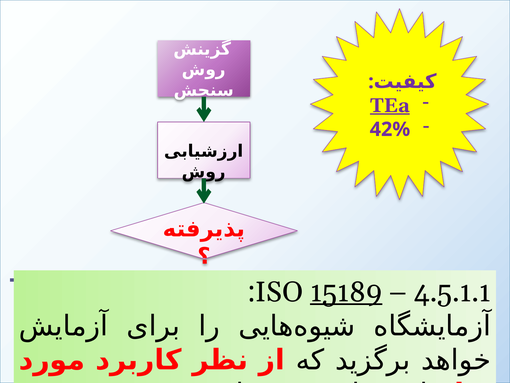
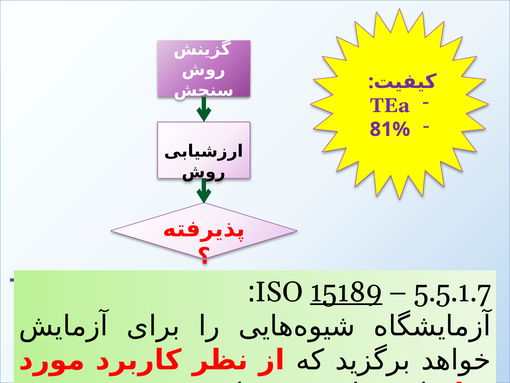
TEa underline: present -> none (390, 105)
42%: 42% -> 81% (390, 129)
4.5.1.1: 4.5.1.1 -> 5.5.1.7 (453, 292)
